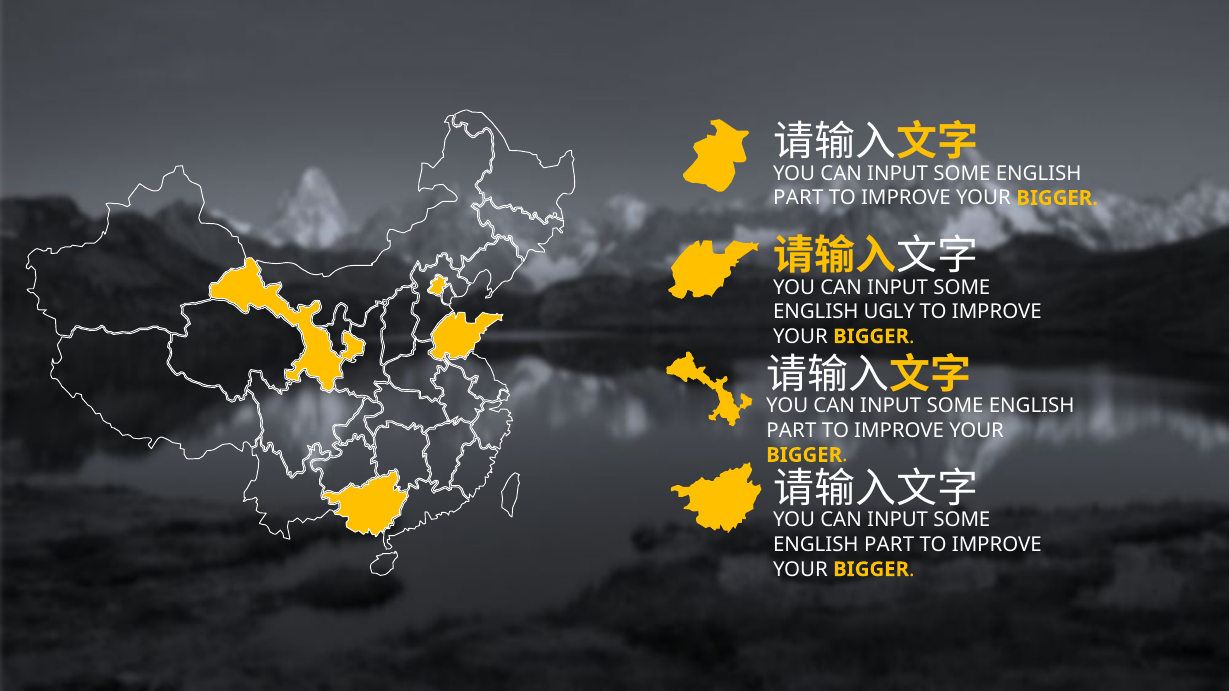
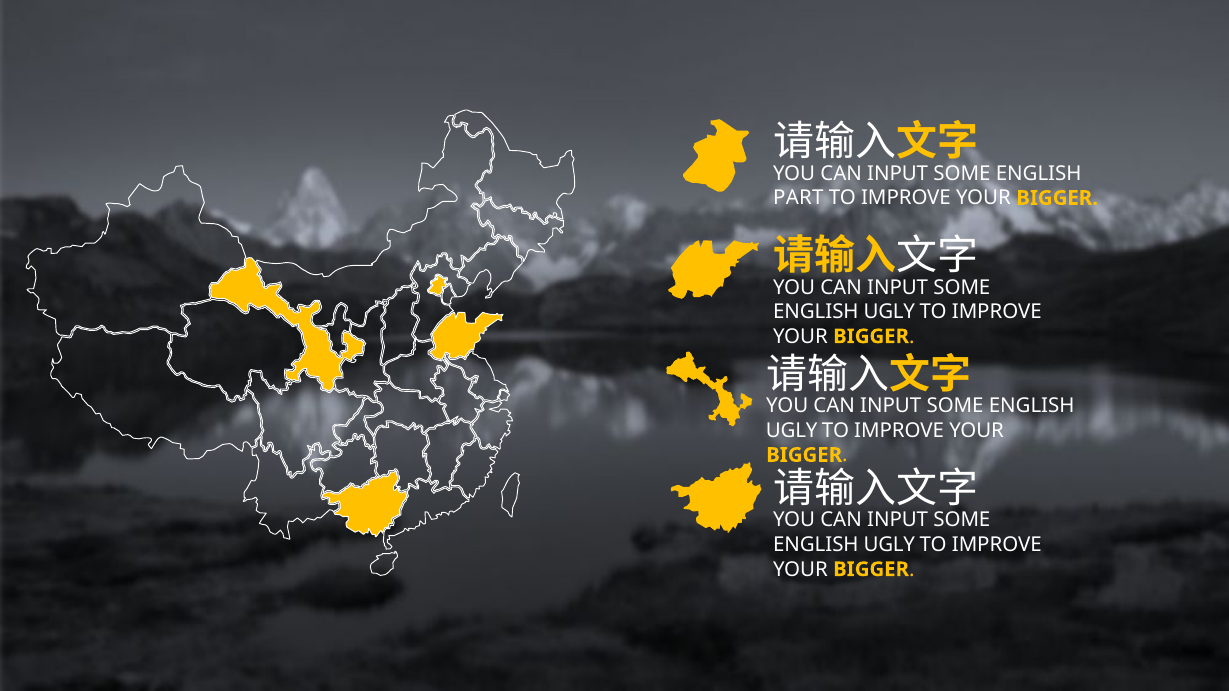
PART: PART -> UGLY (792, 431)
PART: PART -> UGLY (889, 545)
